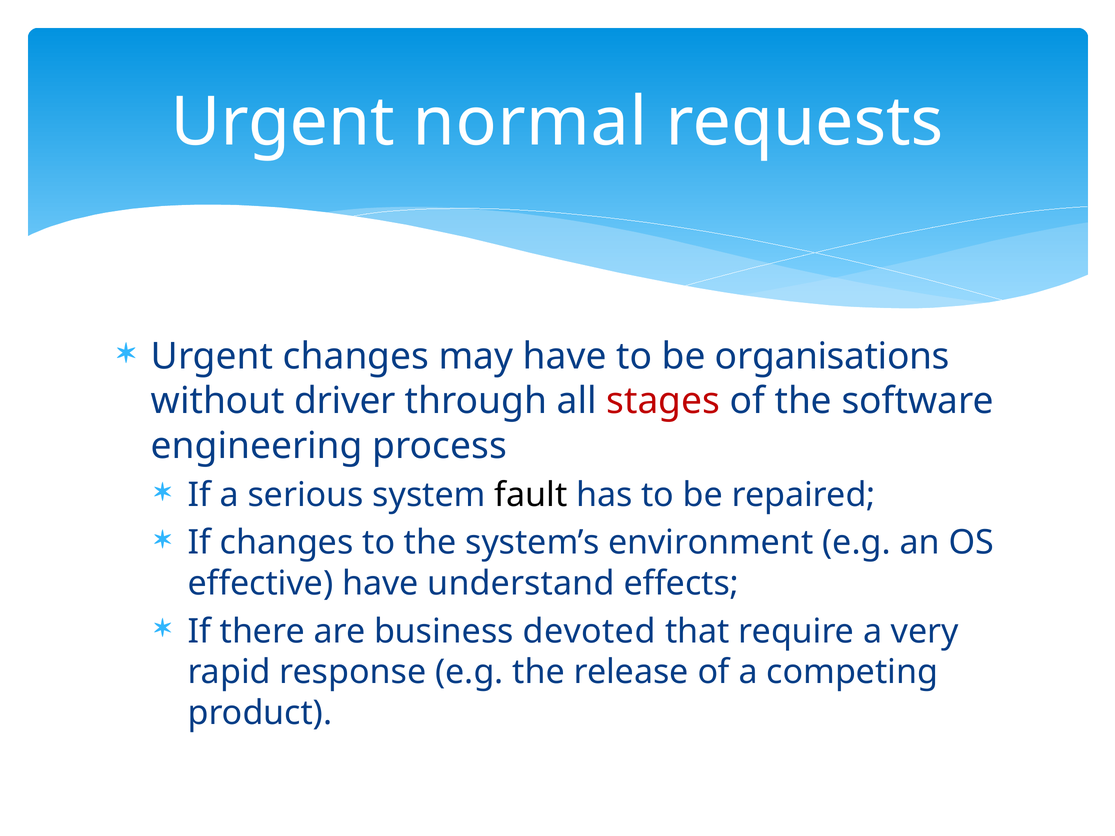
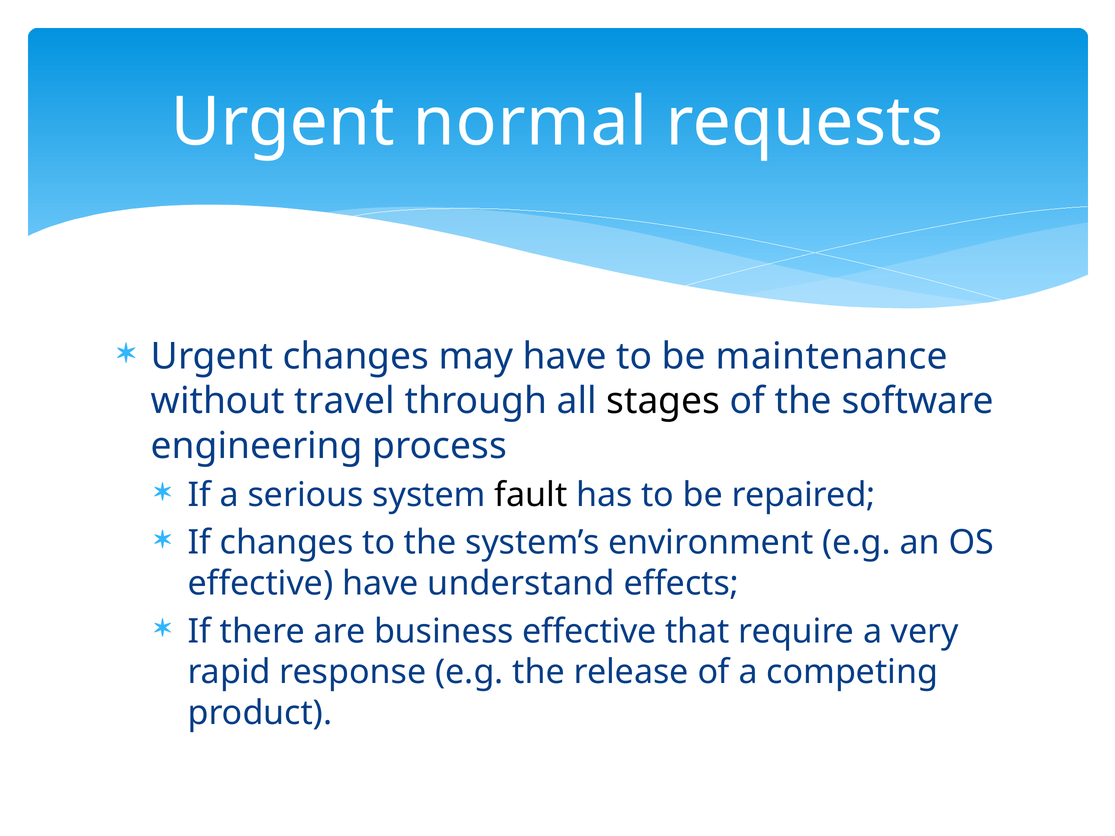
organisations: organisations -> maintenance (832, 357)
driver: driver -> travel (345, 401)
stages colour: red -> black (663, 401)
business devoted: devoted -> effective (589, 631)
